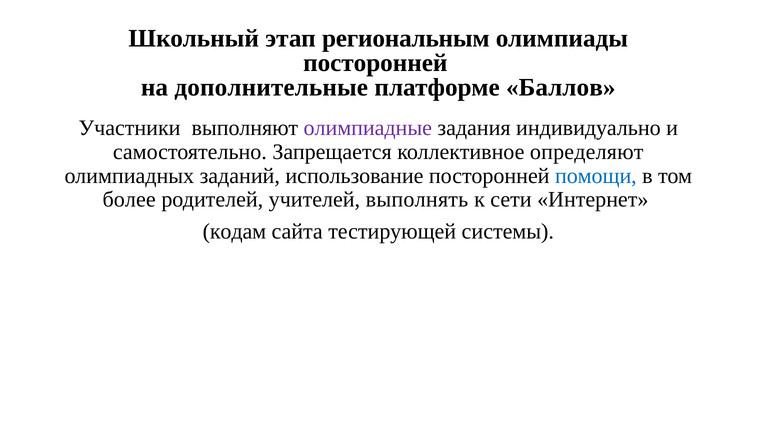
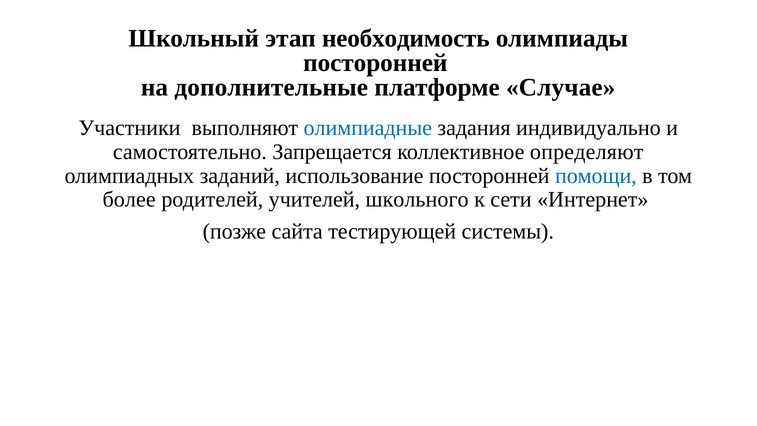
региональным: региональным -> необходимость (406, 38)
Баллов: Баллов -> Случае (561, 87)
олимпиадные colour: purple -> blue (368, 128)
выполнять: выполнять -> школьного (417, 200)
кодам: кодам -> позже (234, 231)
